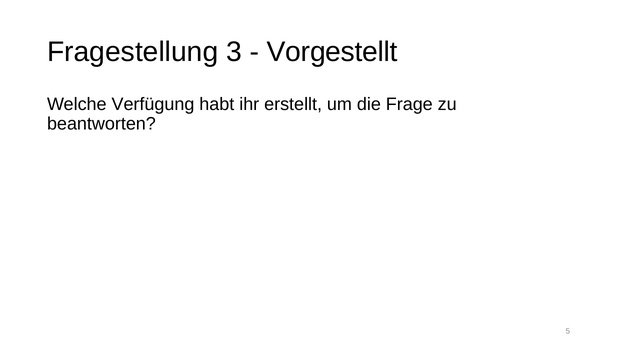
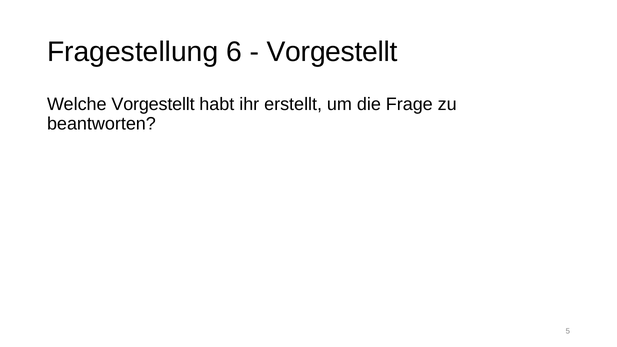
3: 3 -> 6 (234, 52)
Welche Verfügung: Verfügung -> Vorgestellt (153, 104)
